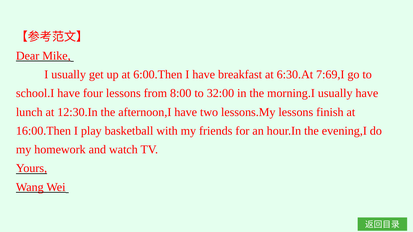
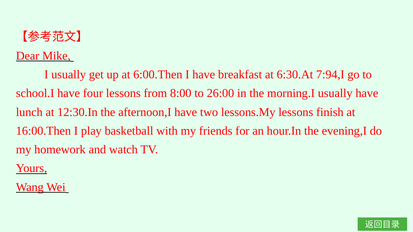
7:69,I: 7:69,I -> 7:94,I (330, 75)
32:00: 32:00 -> 26:00 (220, 93)
